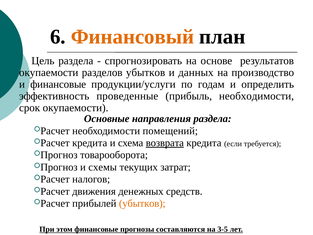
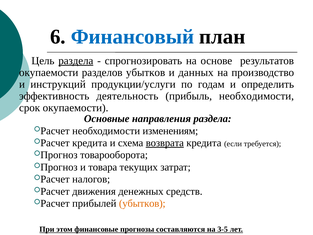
Финансовый colour: orange -> blue (132, 37)
раздела underline: none -> present (76, 61)
и финансовые: финансовые -> инструкций (58, 84)
проведенные: проведенные -> деятельность (127, 96)
помещений: помещений -> изменениям (170, 131)
схемы: схемы -> товара (103, 167)
